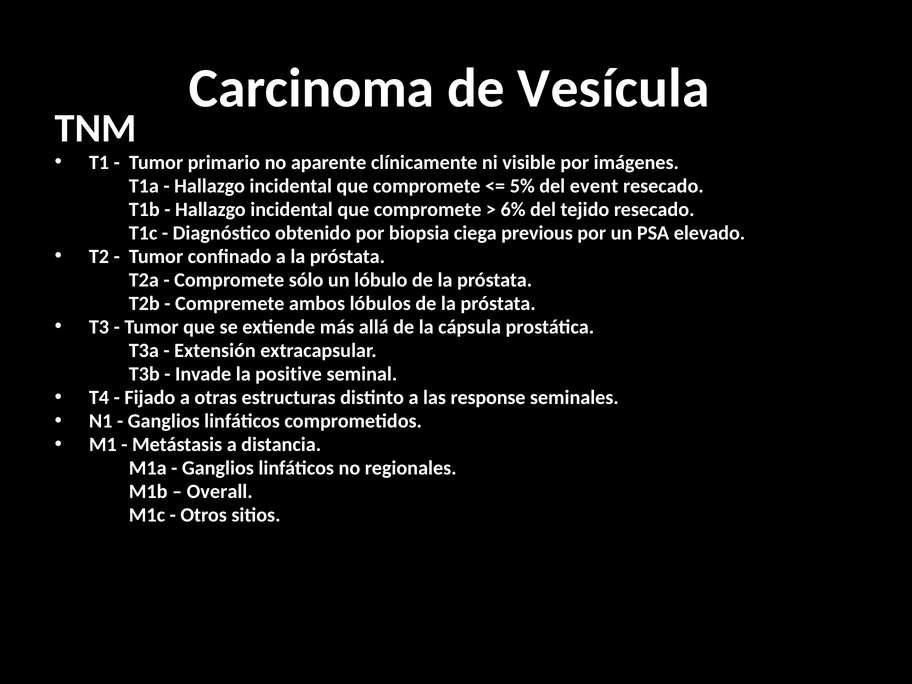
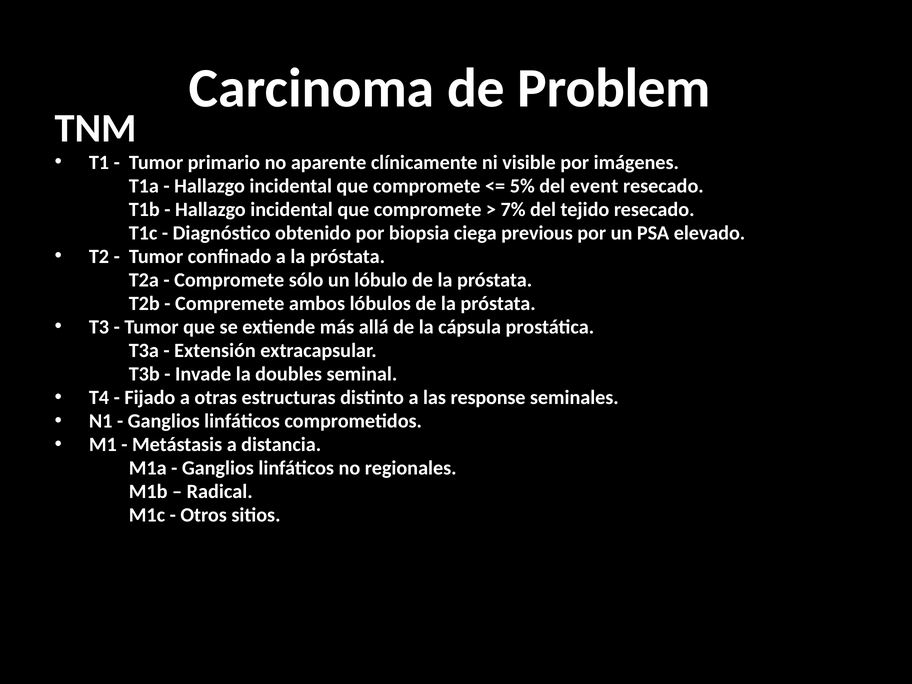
Vesícula: Vesícula -> Problem (614, 88)
6%: 6% -> 7% (513, 210)
positive: positive -> doubles (289, 374)
Overall: Overall -> Radical (220, 492)
